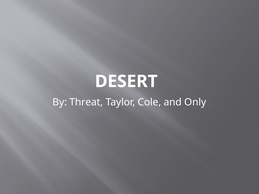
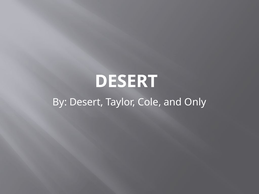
By Threat: Threat -> Desert (86, 102)
